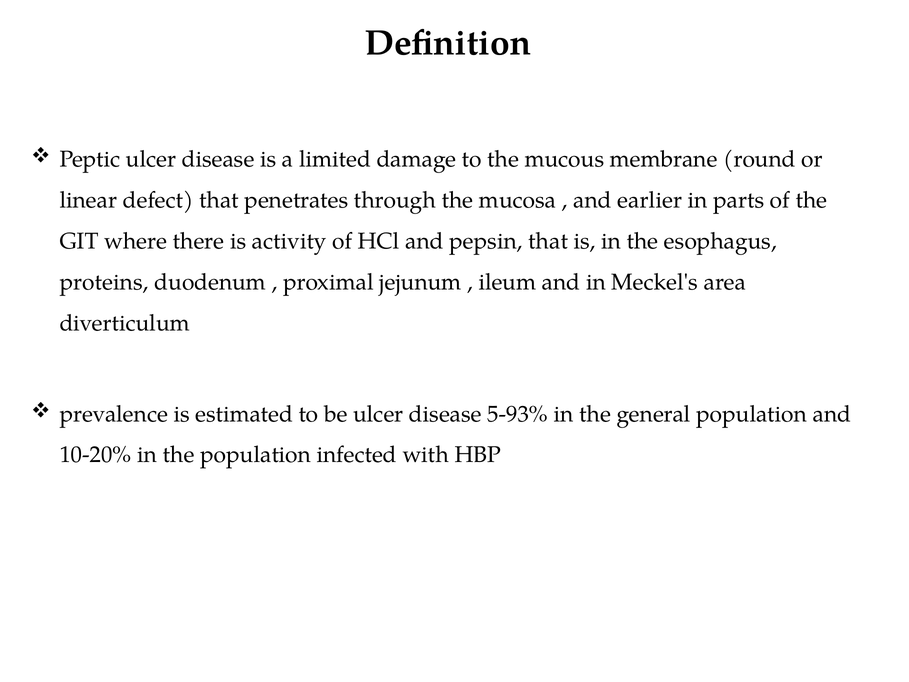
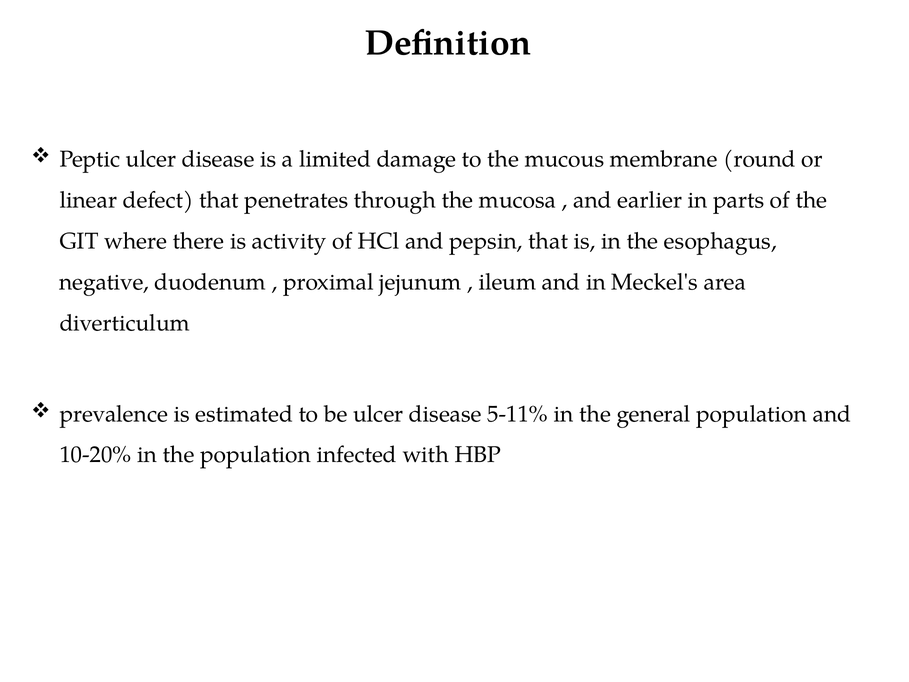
proteins: proteins -> negative (104, 282)
5-93%: 5-93% -> 5-11% (518, 414)
